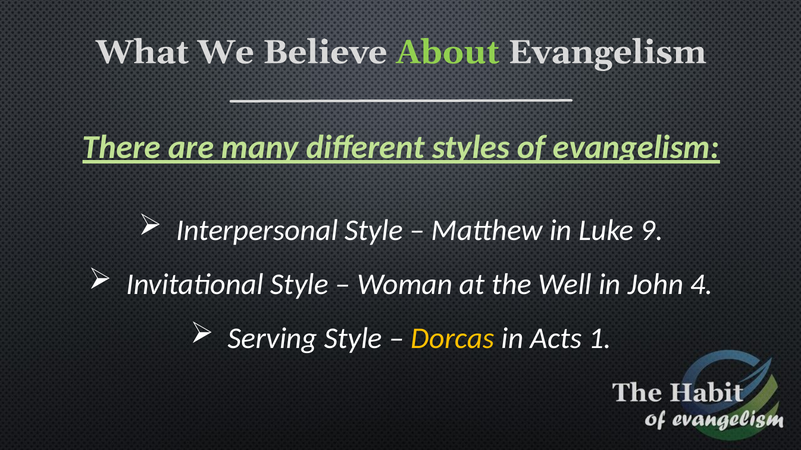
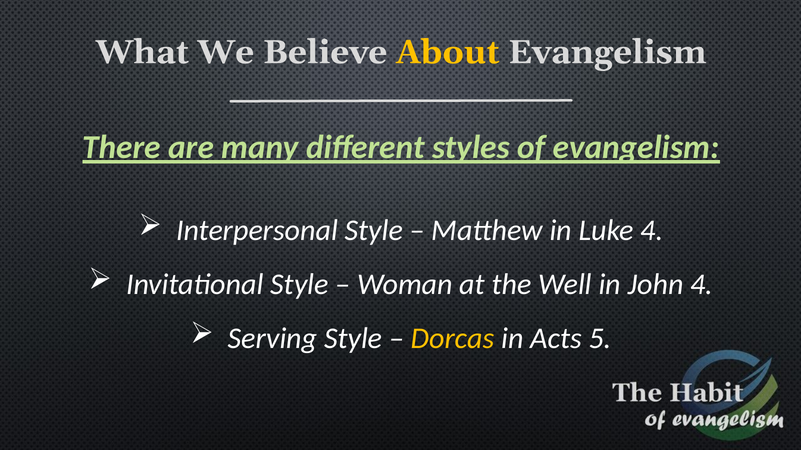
About colour: light green -> yellow (448, 52)
Luke 9: 9 -> 4 (652, 231)
1: 1 -> 5 (600, 339)
